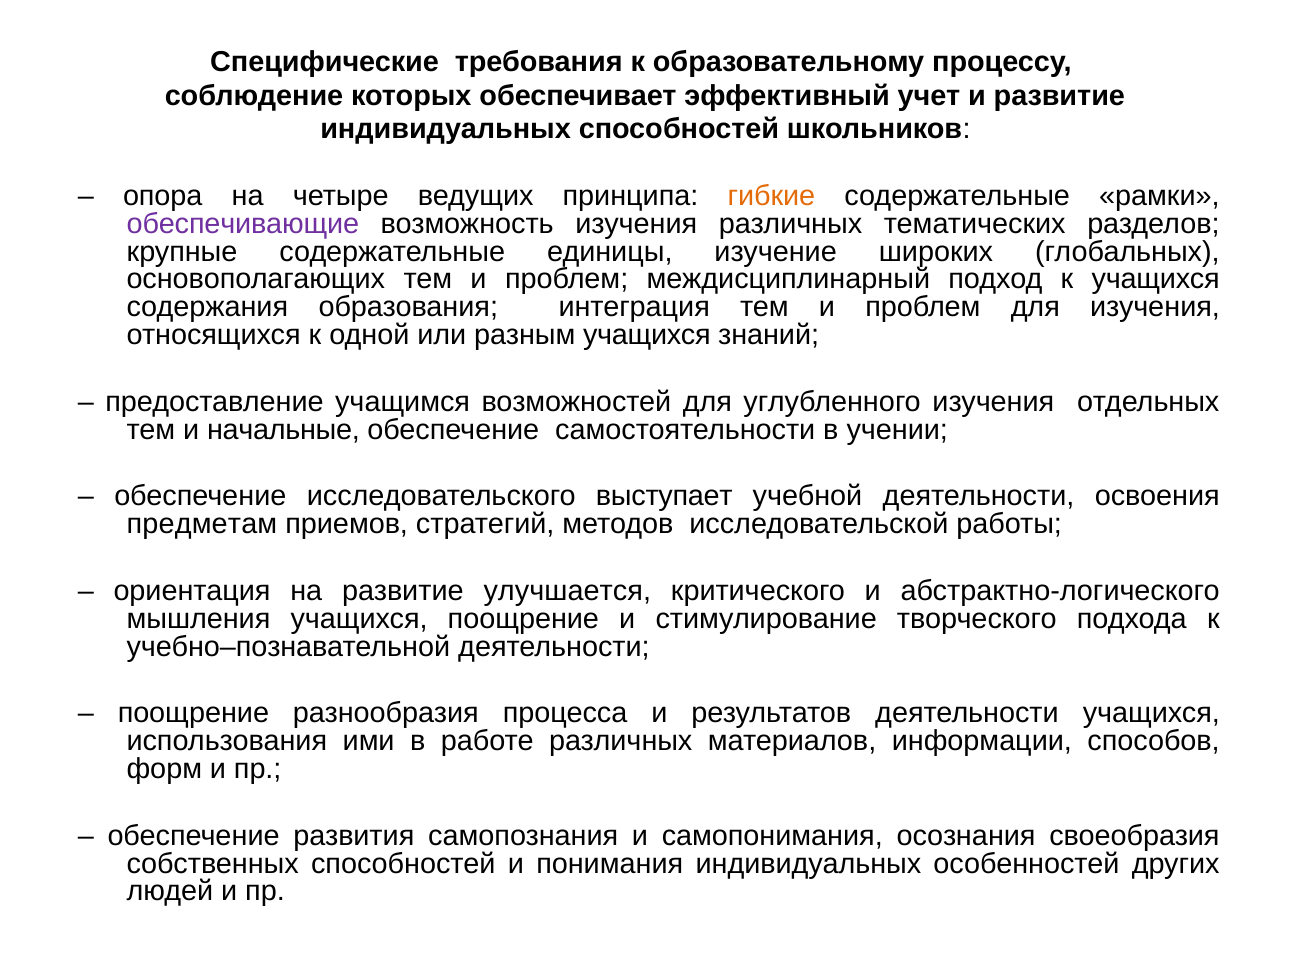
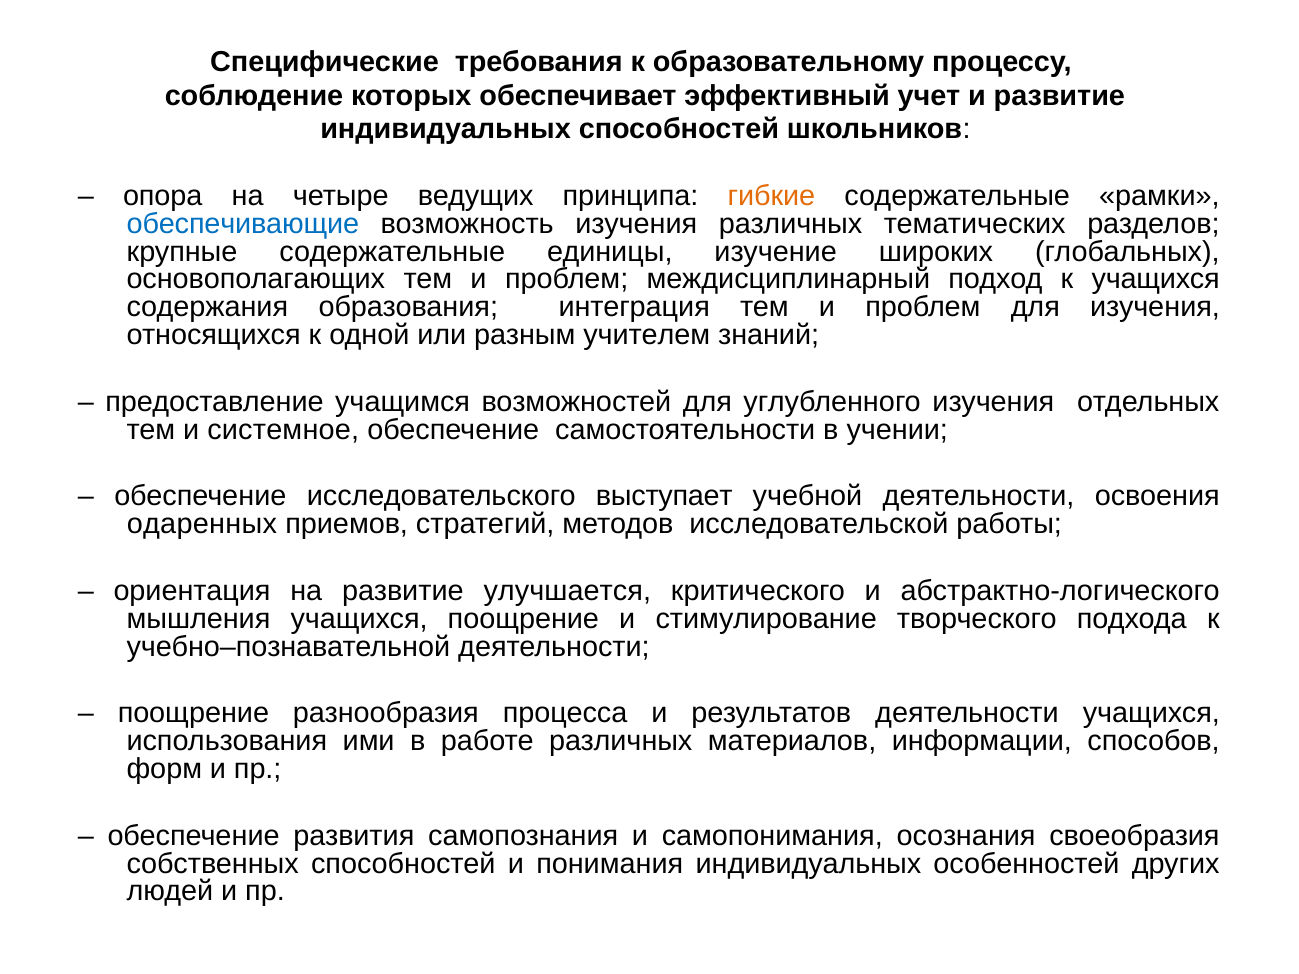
обеспечивающие colour: purple -> blue (243, 224)
разным учащихся: учащихся -> учителем (647, 335)
начальные: начальные -> системное (283, 430)
предметам: предметам -> одаренных (202, 524)
